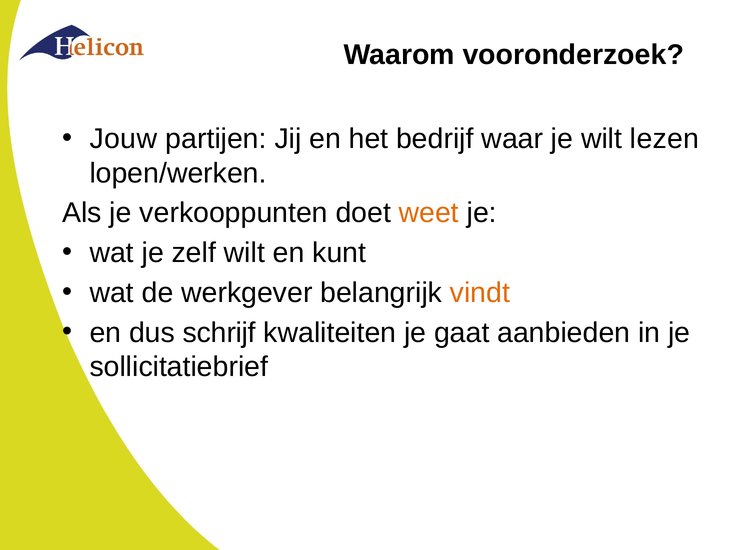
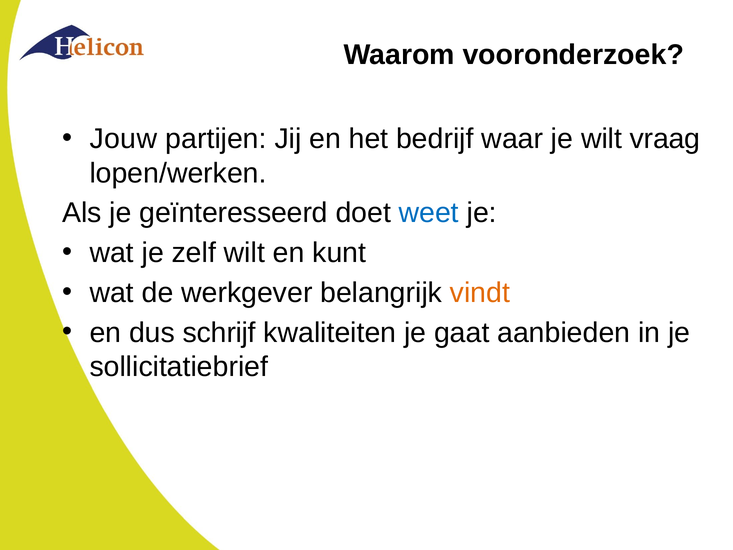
lezen: lezen -> vraag (665, 139)
verkooppunten: verkooppunten -> geïnteresseerd (234, 213)
weet colour: orange -> blue (429, 213)
